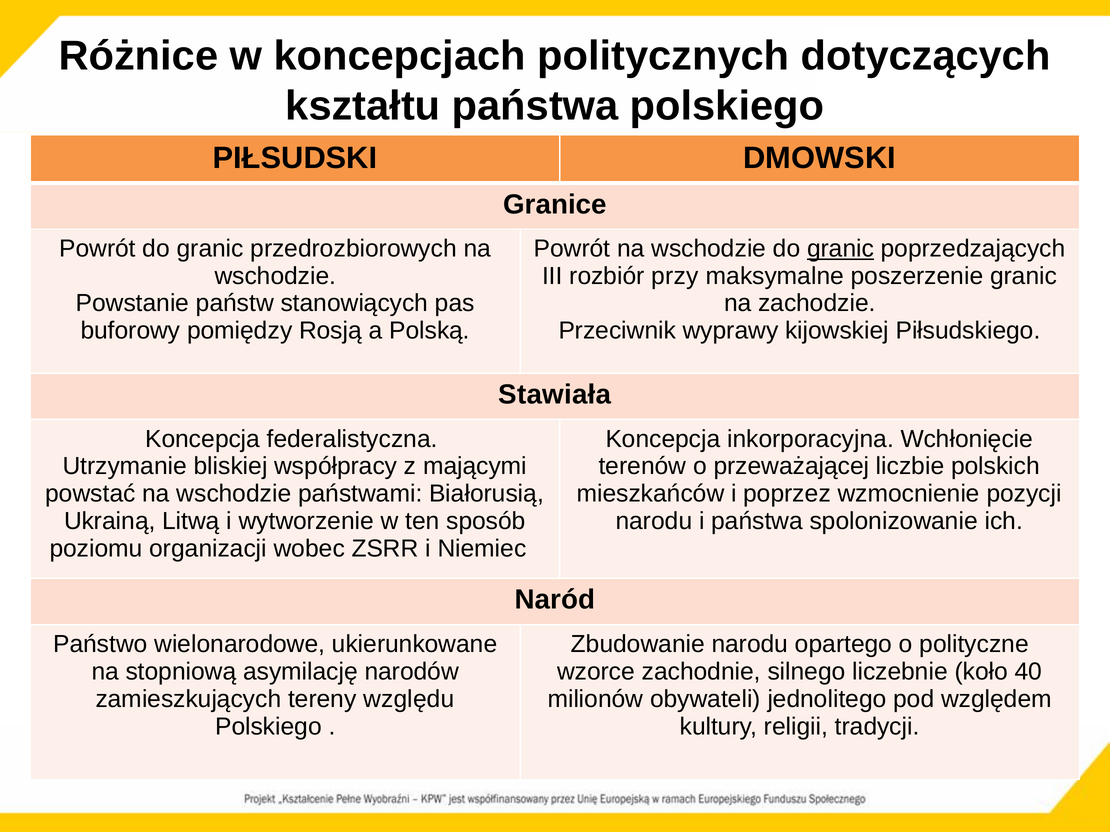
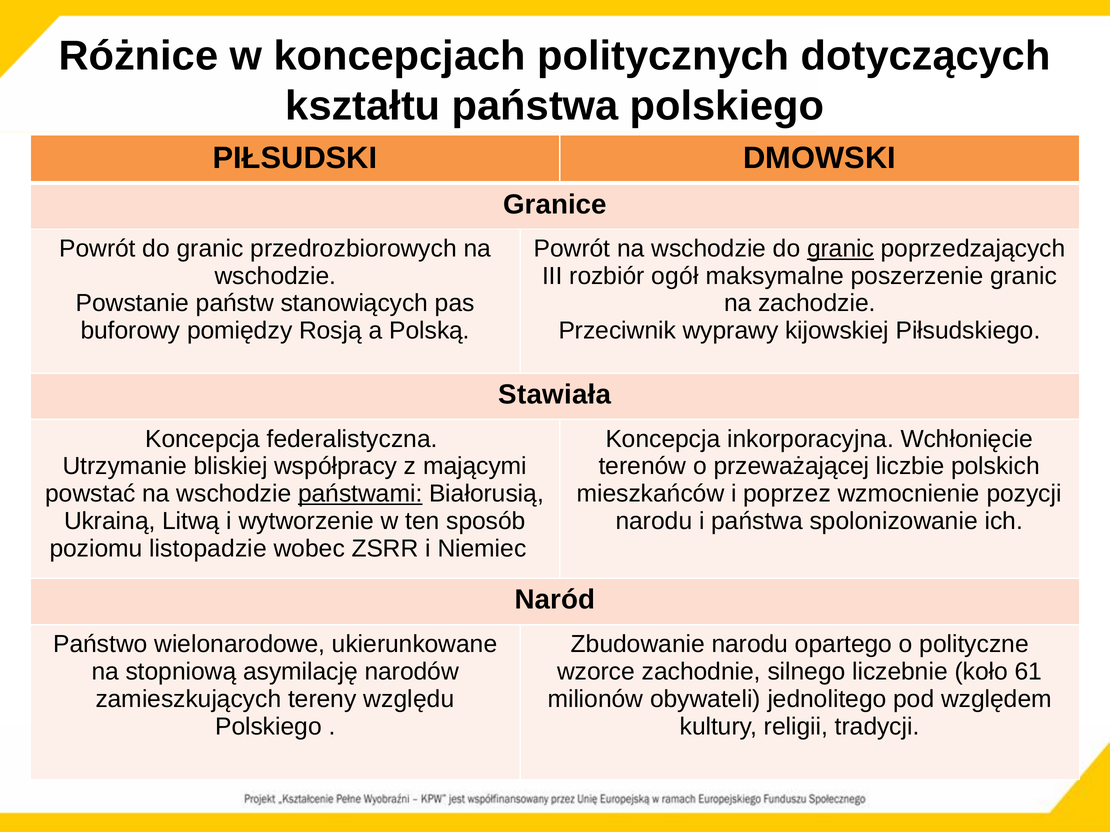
przy: przy -> ogół (675, 276)
państwami underline: none -> present (360, 494)
organizacji: organizacji -> listopadzie (208, 549)
40: 40 -> 61 (1028, 672)
